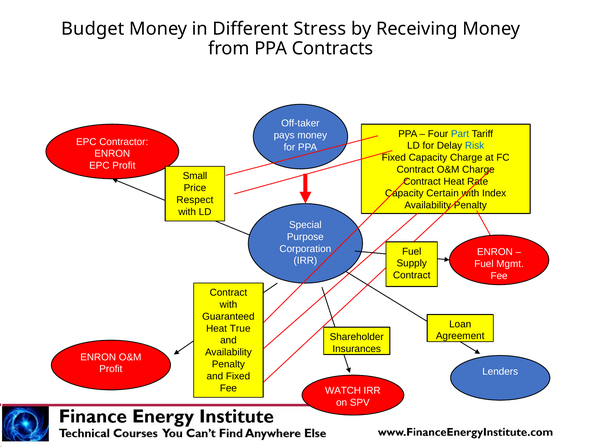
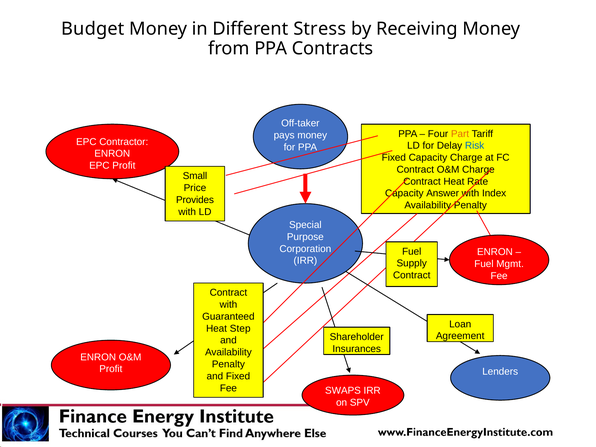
Part colour: blue -> orange (460, 134)
Certain: Certain -> Answer (443, 193)
Respect: Respect -> Provides (195, 200)
True: True -> Step (240, 328)
WATCH: WATCH -> SWAPS (343, 391)
